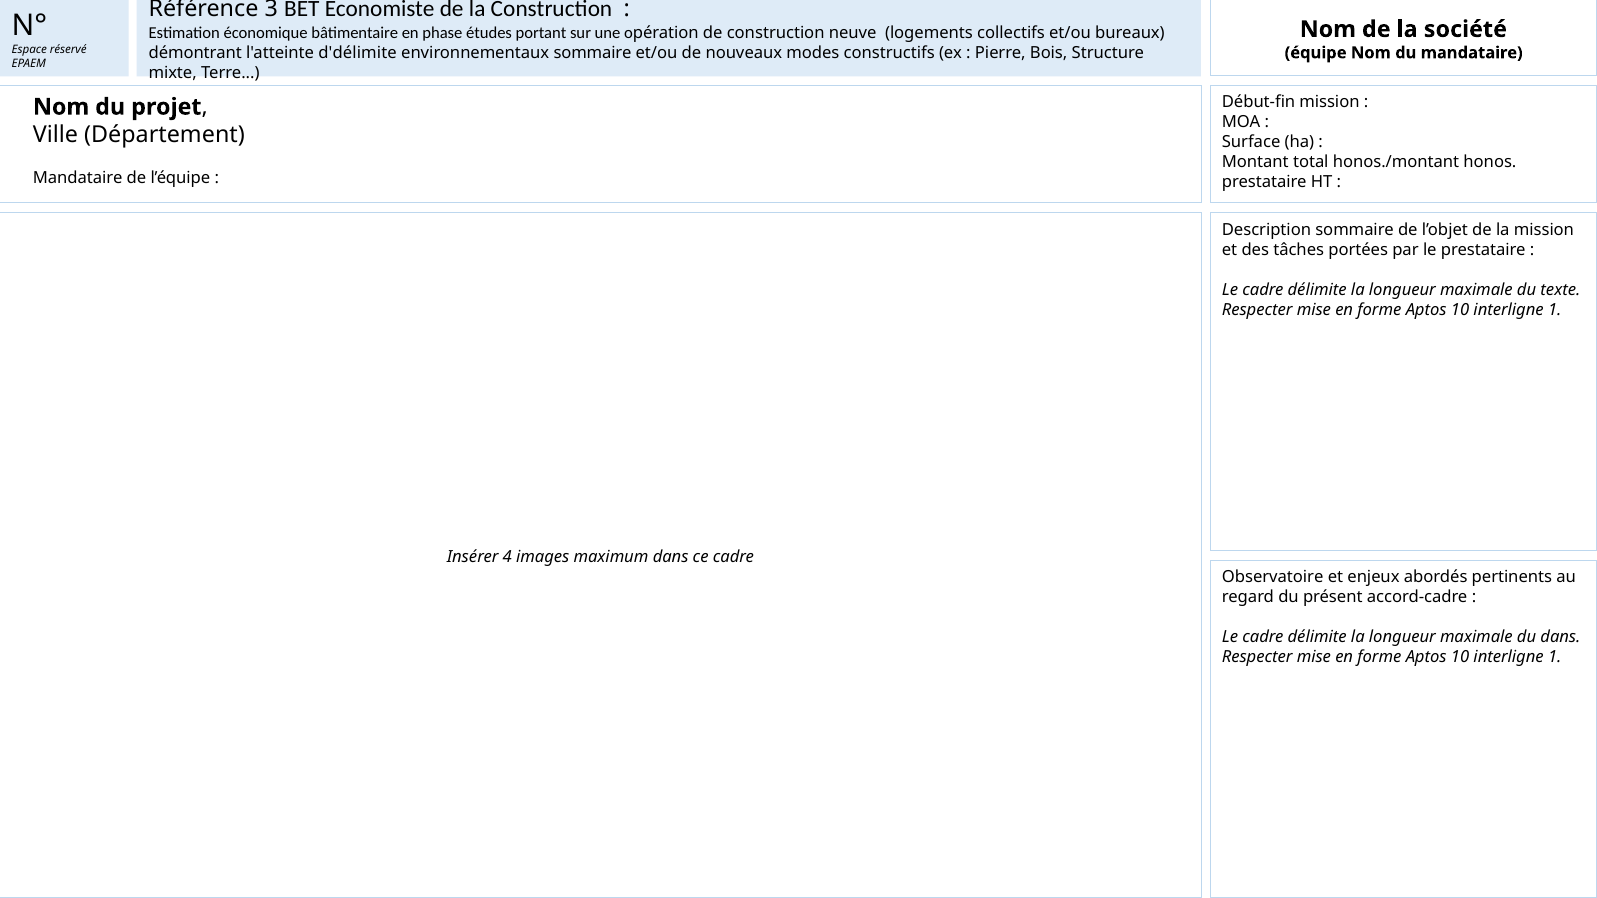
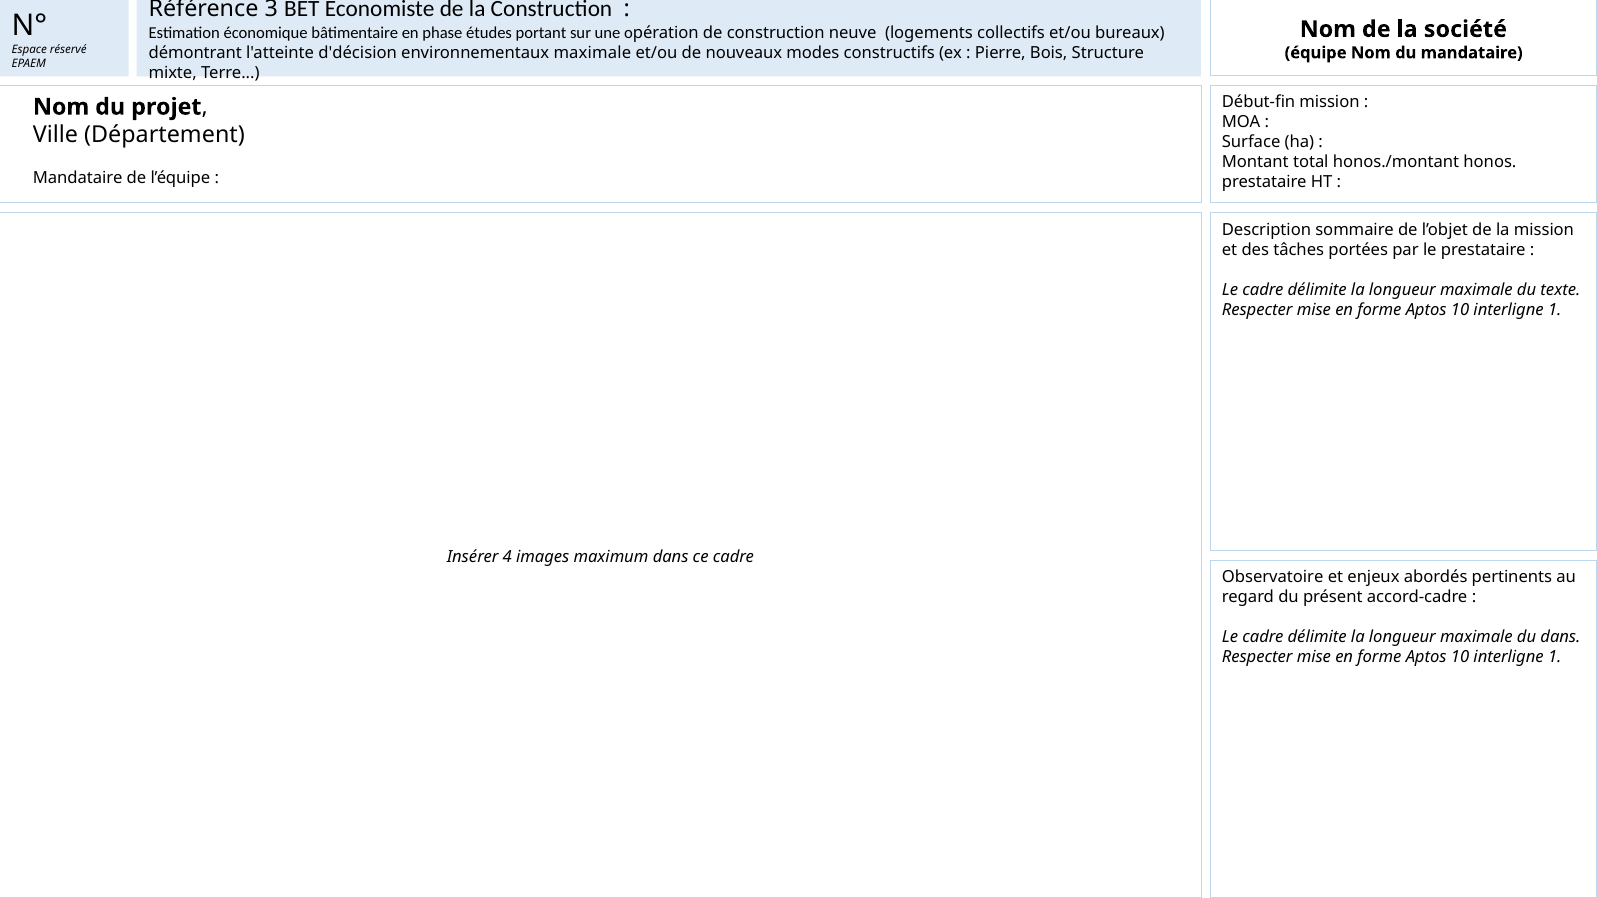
d'délimite: d'délimite -> d'décision (358, 53)
environnementaux sommaire: sommaire -> maximale (592, 53)
